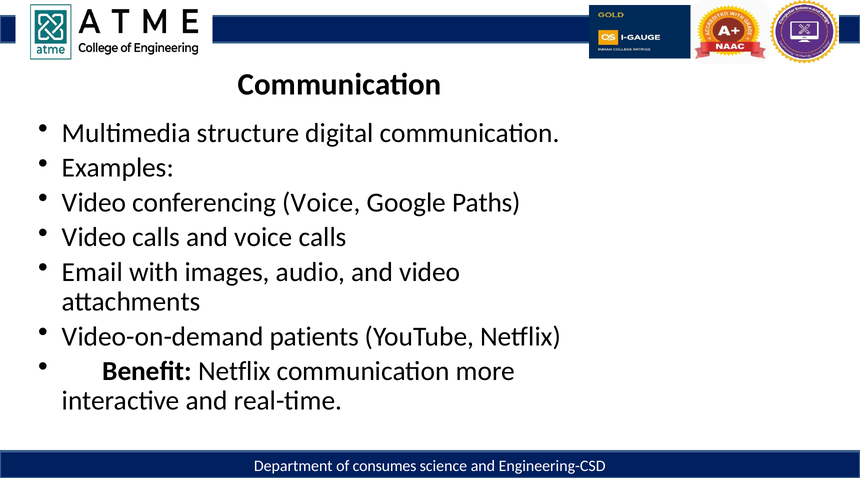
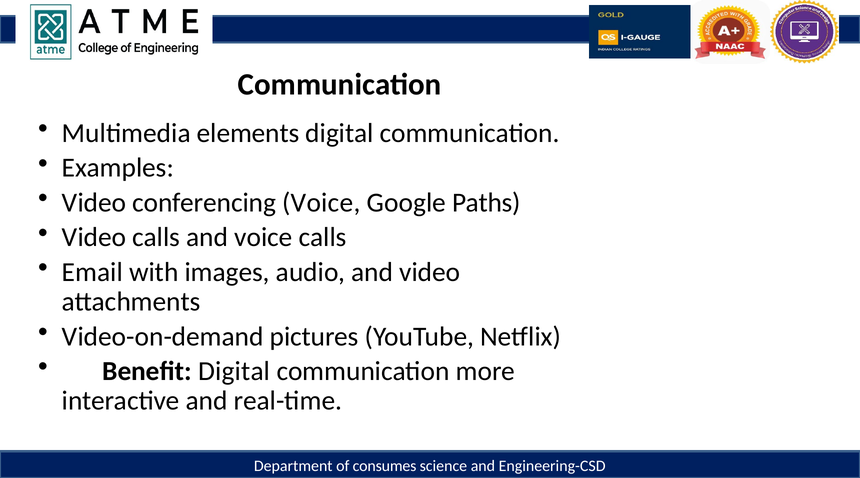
structure: structure -> elements (248, 133)
patients: patients -> pictures (314, 336)
Netflix: Netflix -> Digital (234, 371)
